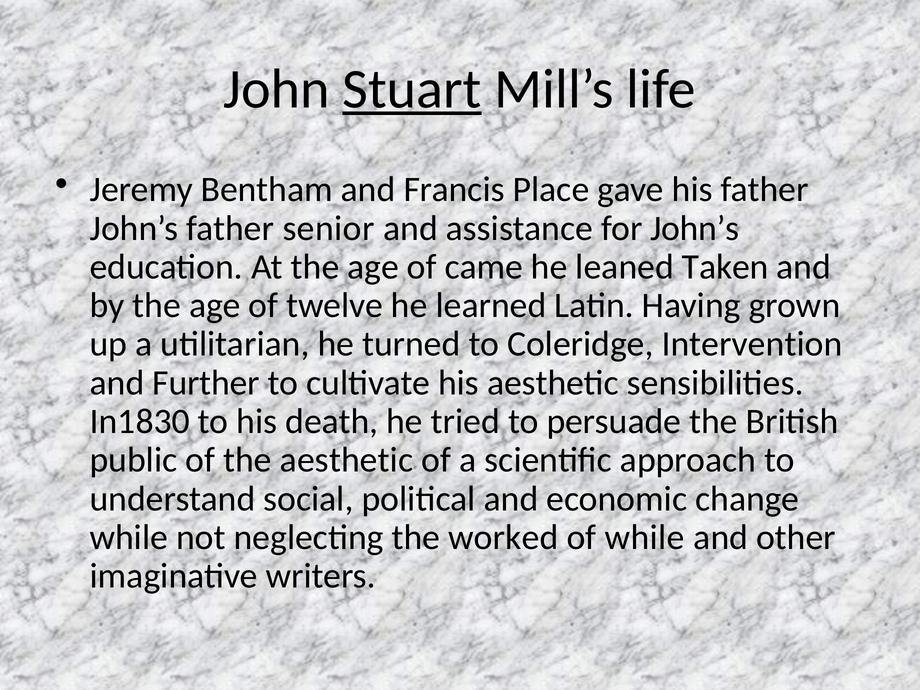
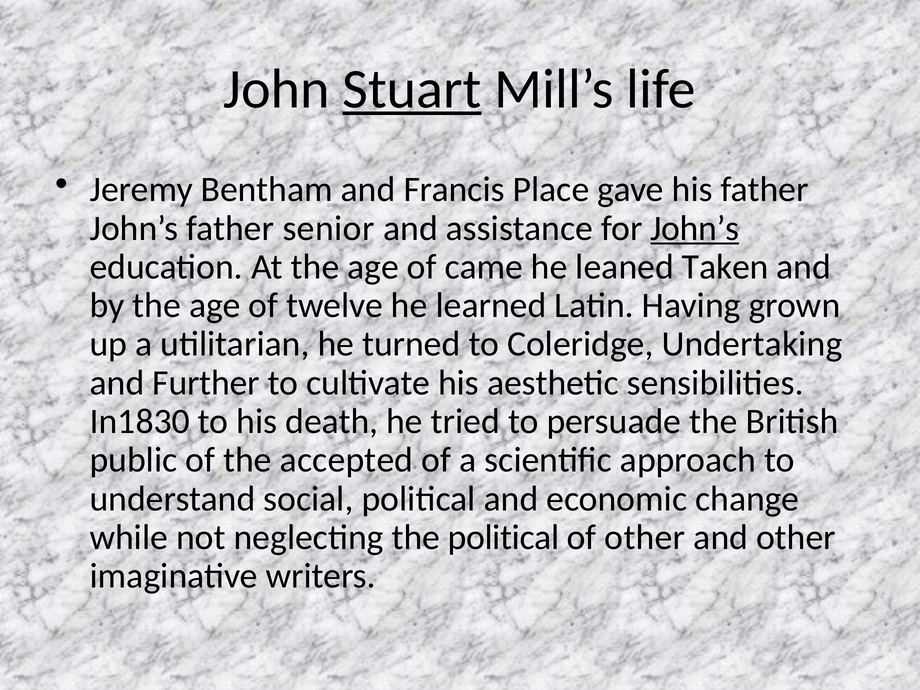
John’s underline: none -> present (695, 228)
Intervention: Intervention -> Undertaking (752, 344)
the aesthetic: aesthetic -> accepted (347, 460)
the worked: worked -> political (504, 537)
of while: while -> other (645, 537)
